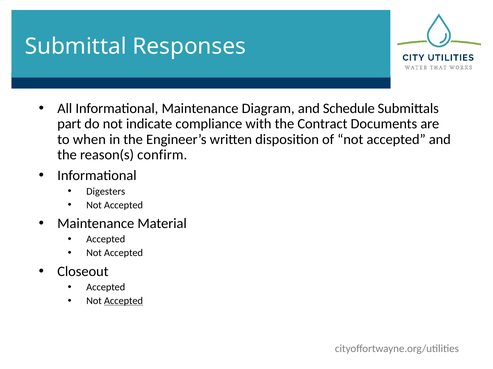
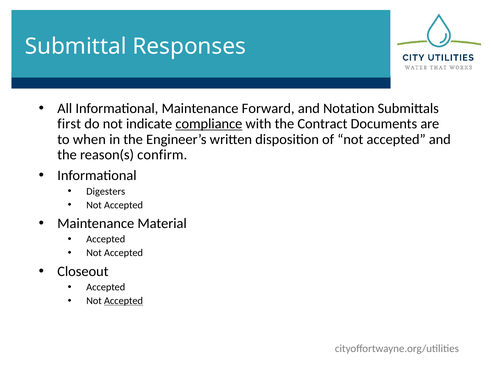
Diagram: Diagram -> Forward (268, 109)
Schedule: Schedule -> Notation (349, 109)
part: part -> first (69, 124)
compliance underline: none -> present (209, 124)
